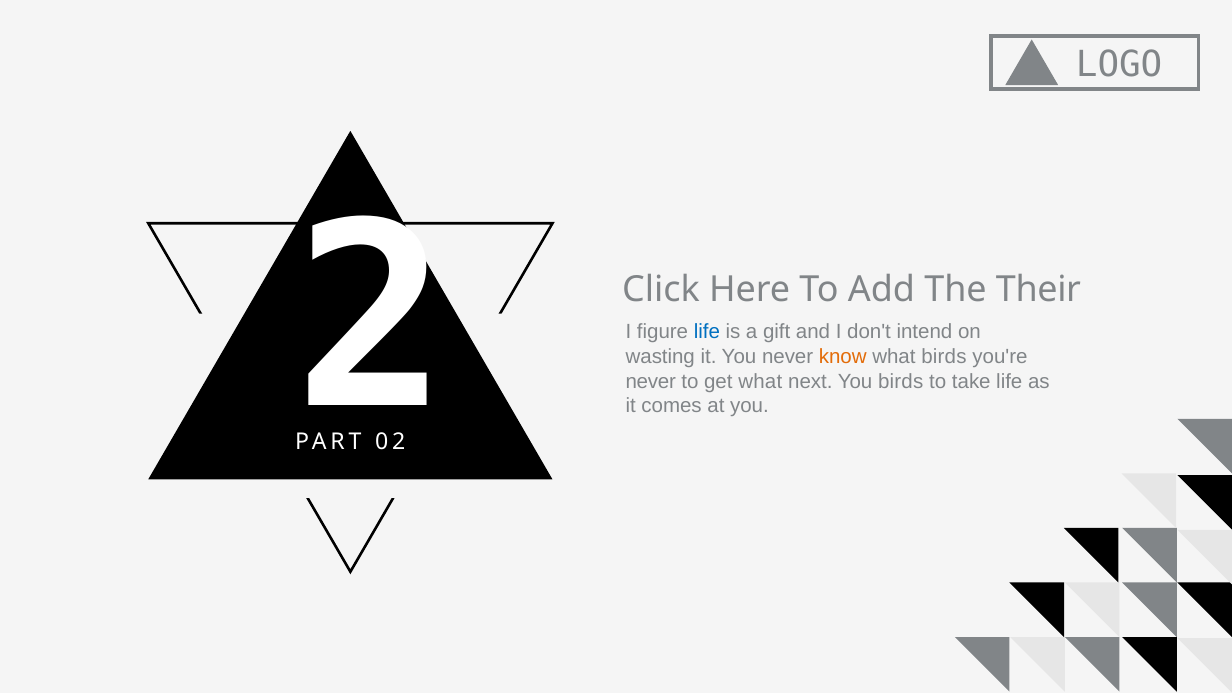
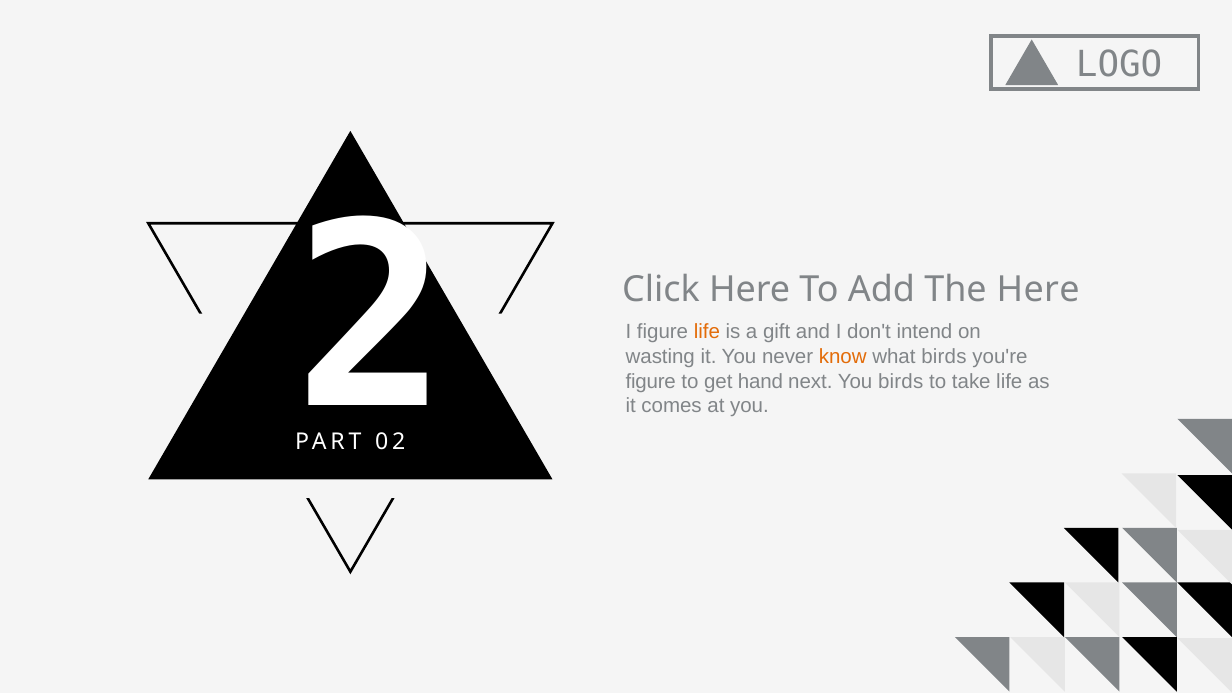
The Their: Their -> Here (1038, 289)
life colour: blue -> orange (707, 332)
never: never -> figure (651, 381)
get what: what -> hand (760, 381)
